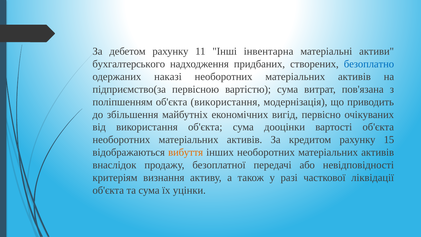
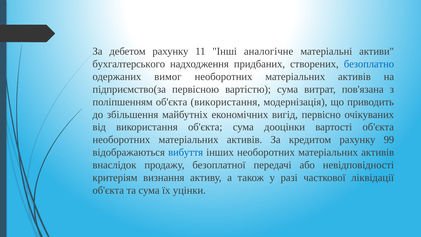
інвентарна: інвентарна -> аналогічне (269, 51)
наказі: наказі -> вимог (168, 77)
15: 15 -> 99 (389, 140)
вибуття colour: orange -> blue (186, 152)
